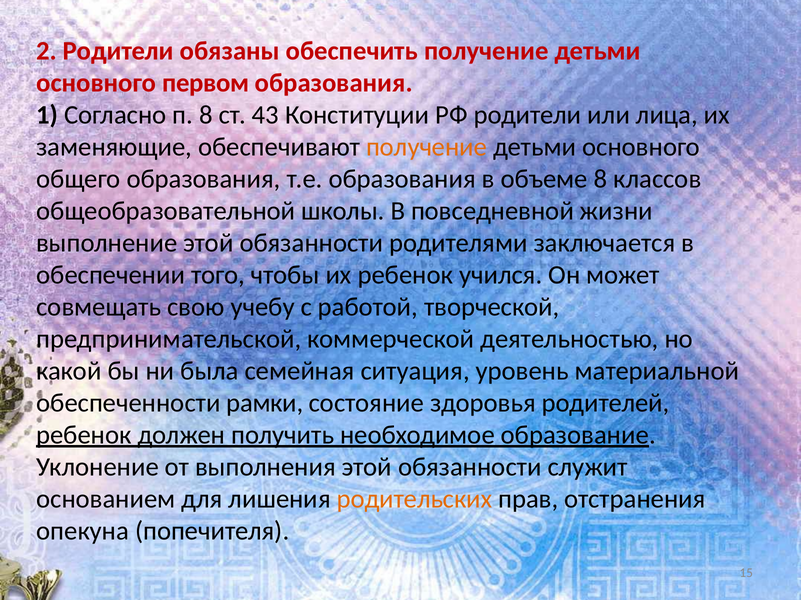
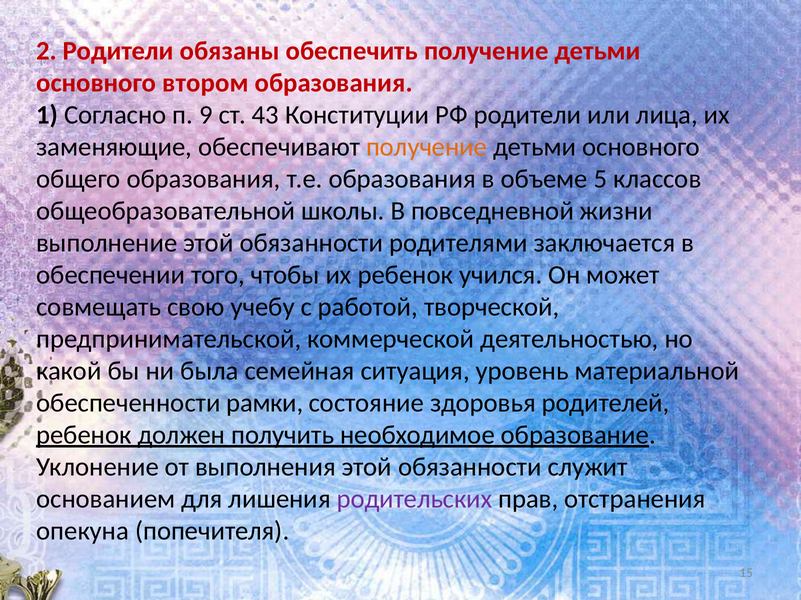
первом: первом -> втором (205, 83)
п 8: 8 -> 9 (206, 115)
объеме 8: 8 -> 5 (601, 179)
родительских colour: orange -> purple (414, 500)
